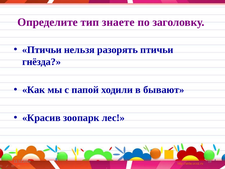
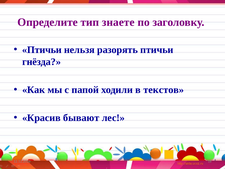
бывают: бывают -> текстов (164, 90)
зоопарк: зоопарк -> бывают (81, 118)
